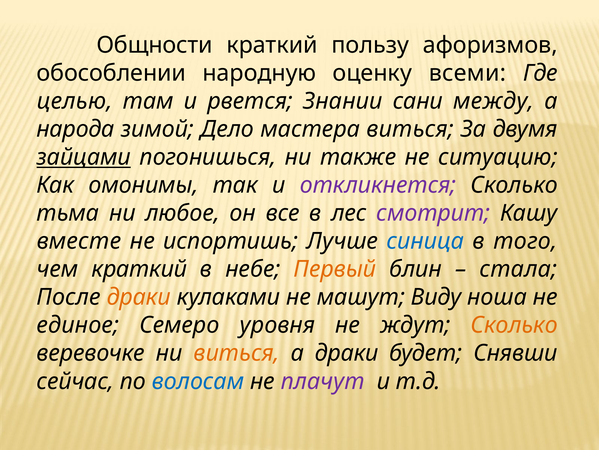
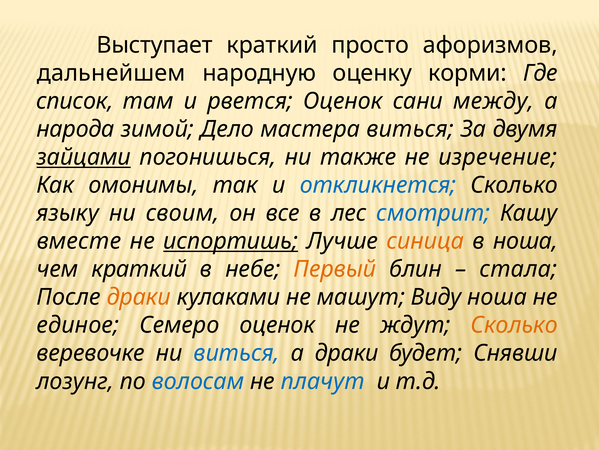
Общности: Общности -> Выступает (155, 45)
пользу: пользу -> просто (370, 45)
обособлении: обособлении -> дальнейшем (111, 73)
всеми: всеми -> корми (468, 73)
целью: целью -> список (75, 101)
рвется Знании: Знании -> Оценок (343, 101)
ситуацию: ситуацию -> изречение (498, 157)
откликнется colour: purple -> blue (378, 185)
тьма: тьма -> языку (68, 213)
любое: любое -> своим (182, 213)
смотрит colour: purple -> blue (433, 213)
испортишь underline: none -> present (231, 241)
синица colour: blue -> orange (425, 241)
в того: того -> ноша (526, 241)
Семеро уровня: уровня -> оценок (277, 325)
виться colour: orange -> blue (237, 353)
сейчас: сейчас -> лозунг (75, 381)
плачут colour: purple -> blue (323, 381)
